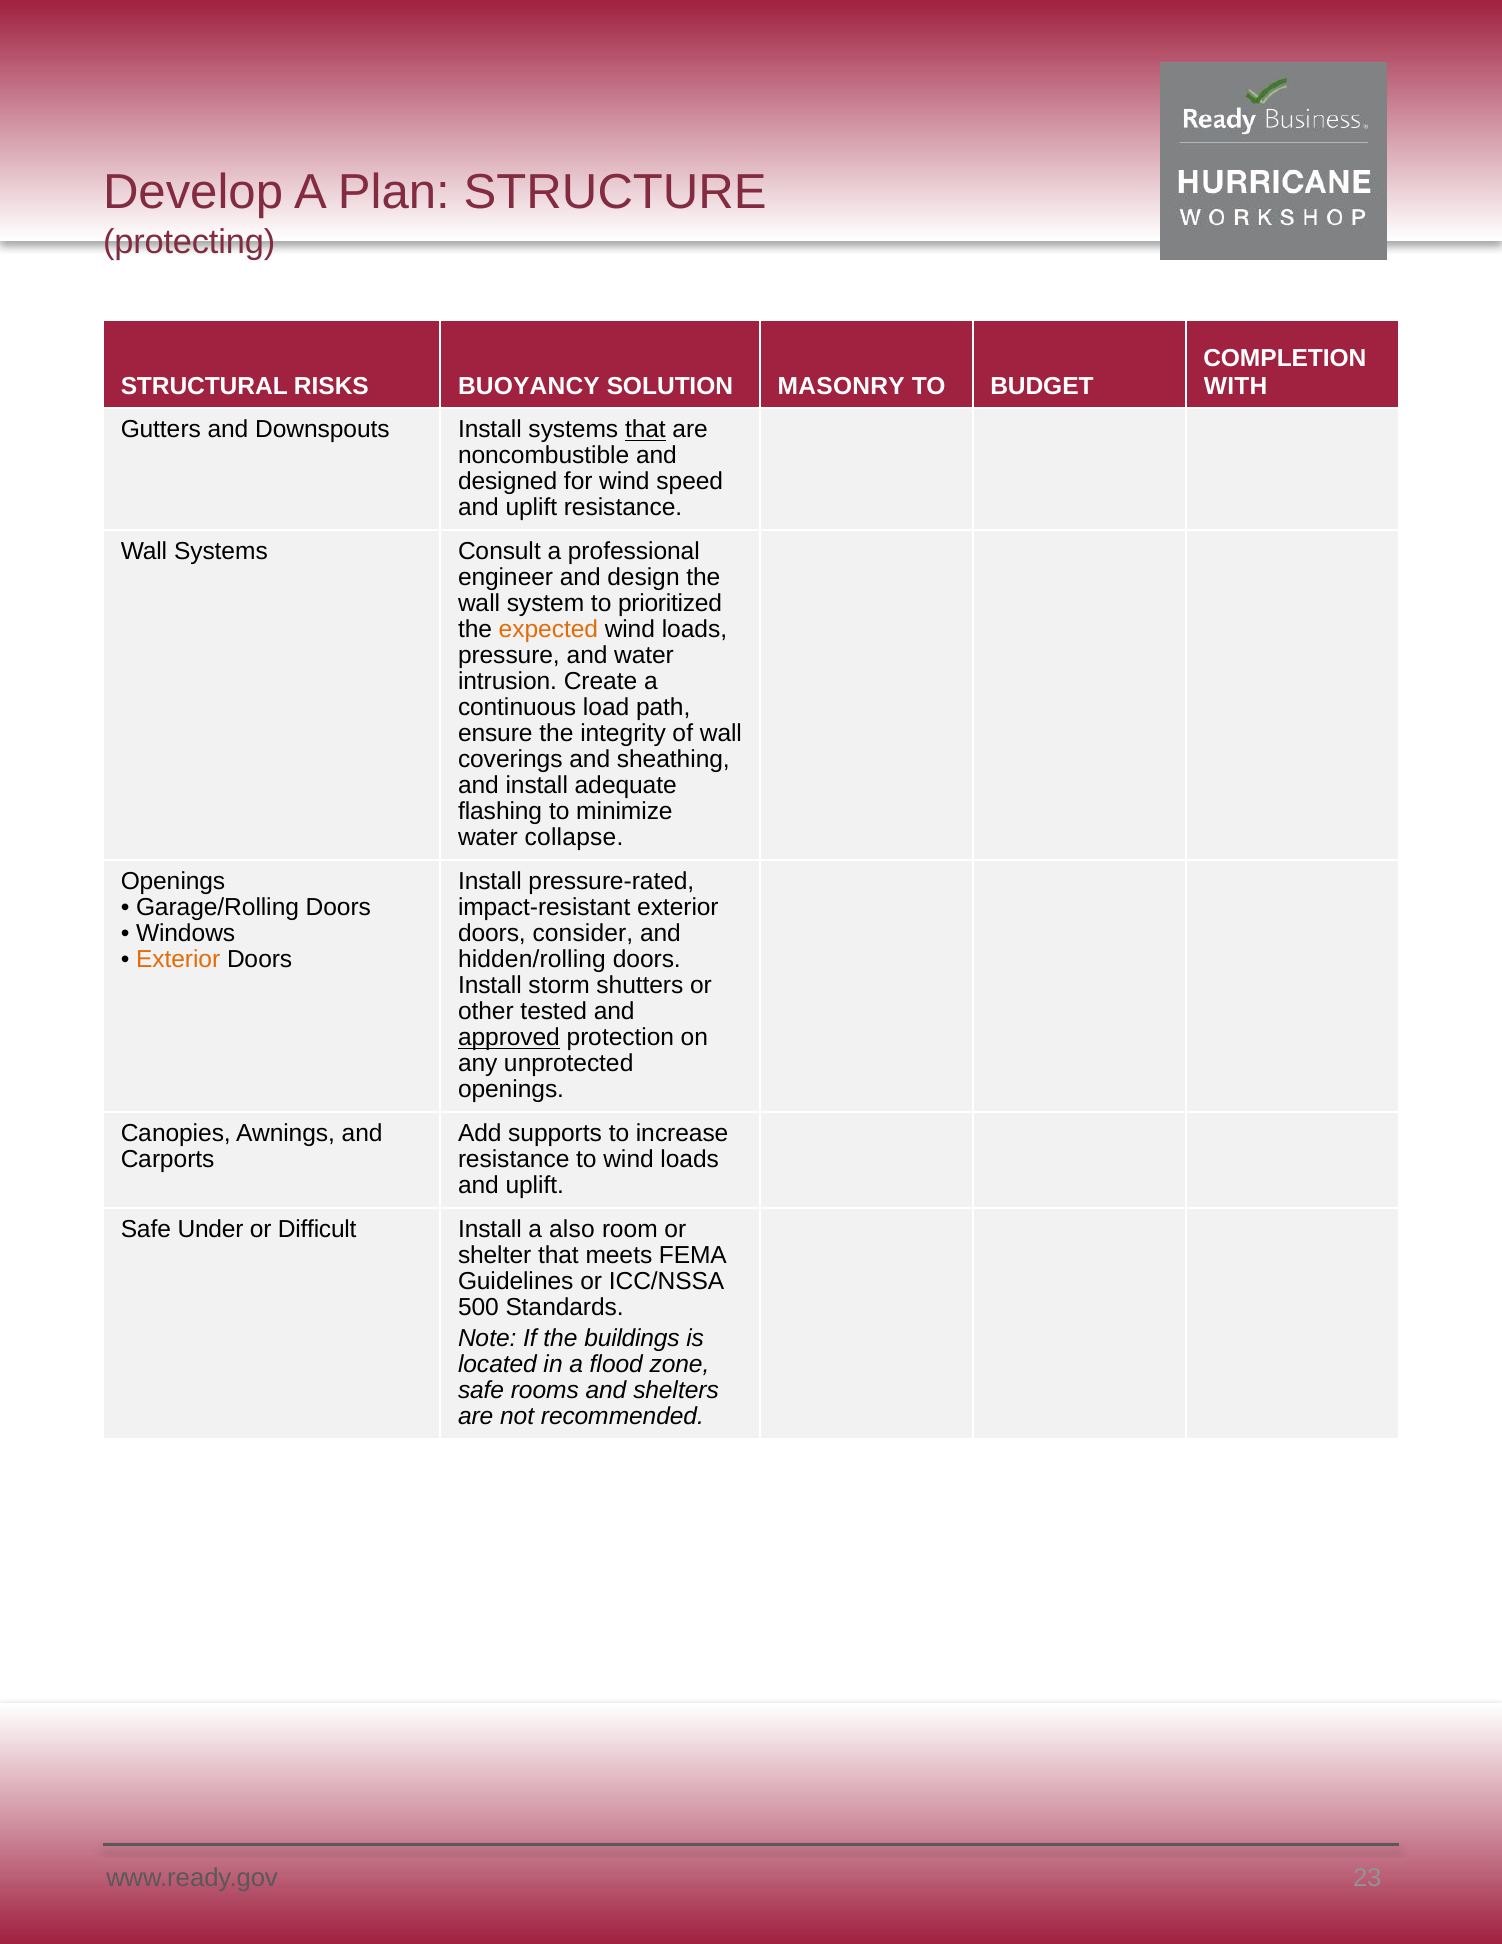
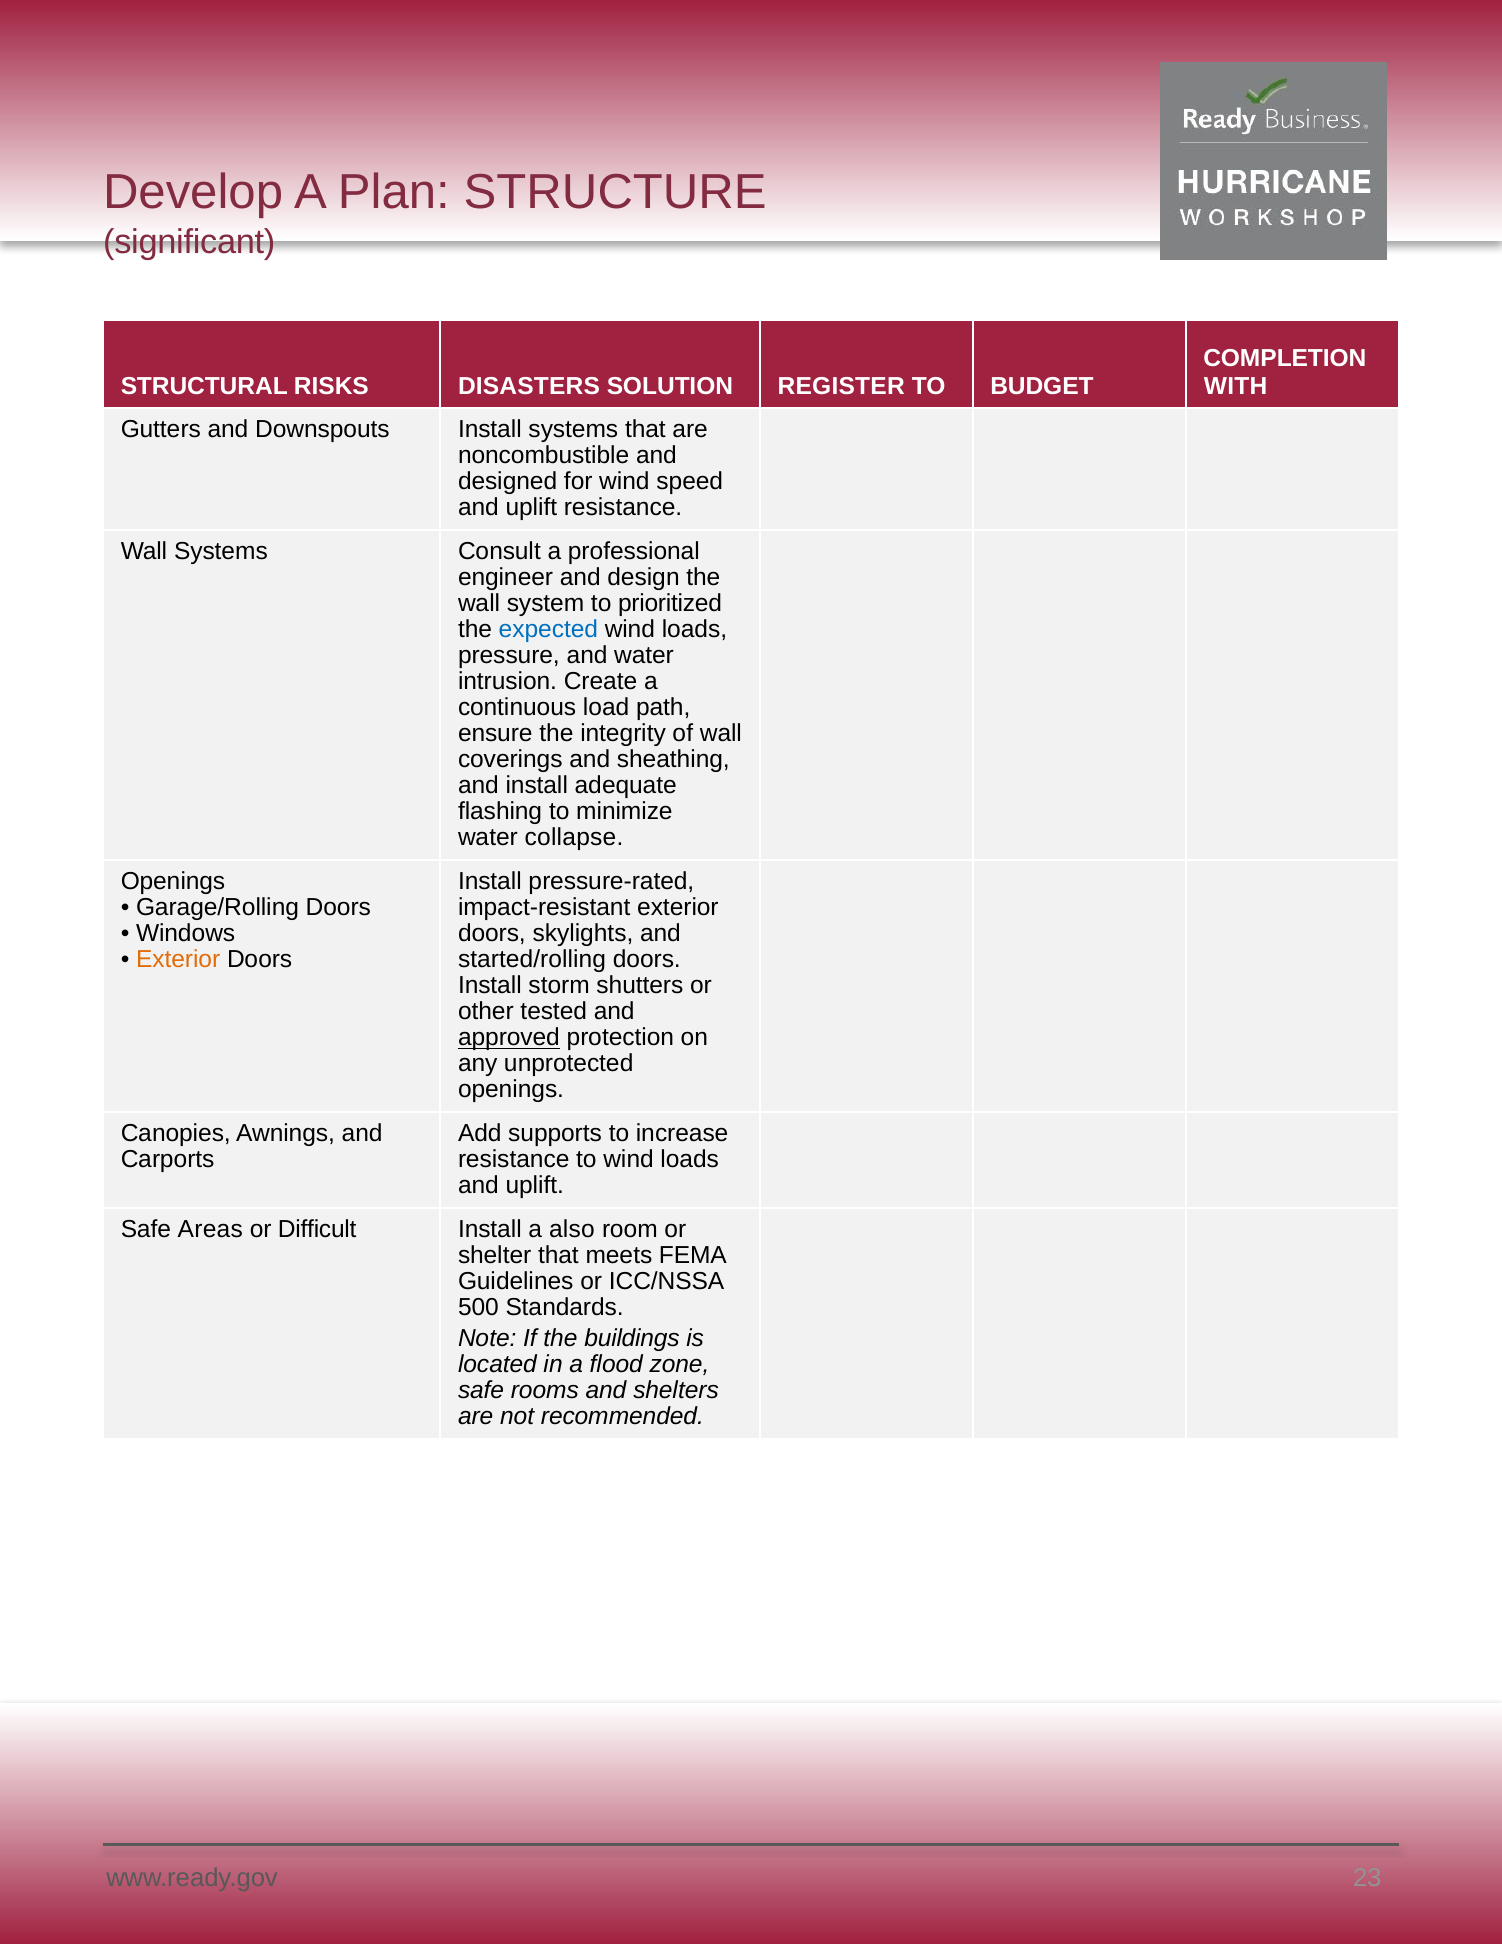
protecting: protecting -> significant (189, 242)
BUOYANCY: BUOYANCY -> DISASTERS (529, 386)
MASONRY: MASONRY -> REGISTER (841, 386)
that underline: present -> none (645, 430)
expected colour: orange -> blue (548, 630)
consider: consider -> skylights (583, 934)
hidden/rolling: hidden/rolling -> started/rolling (532, 960)
Under: Under -> Areas (210, 1229)
